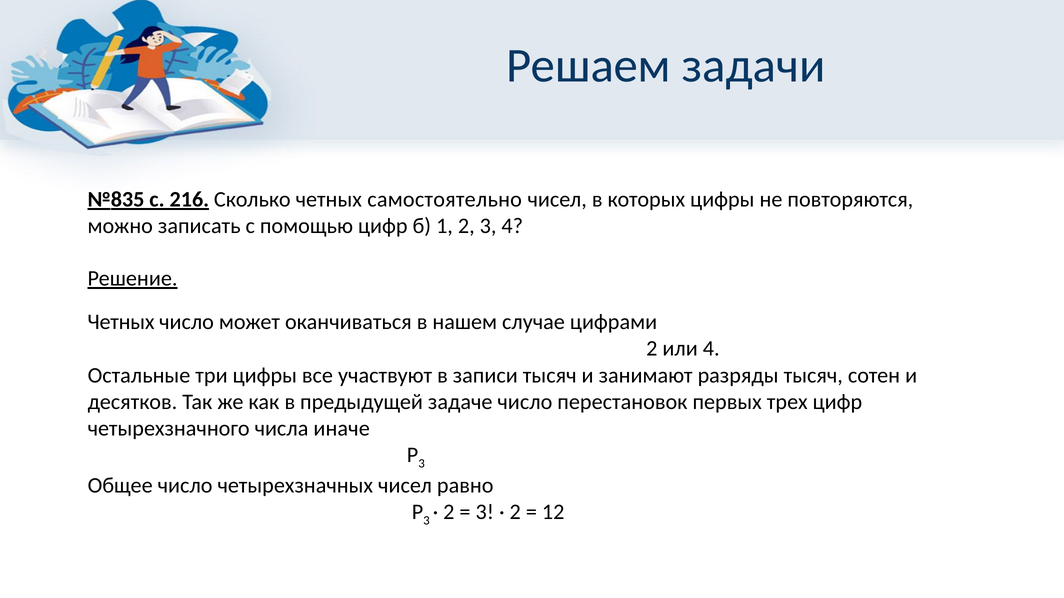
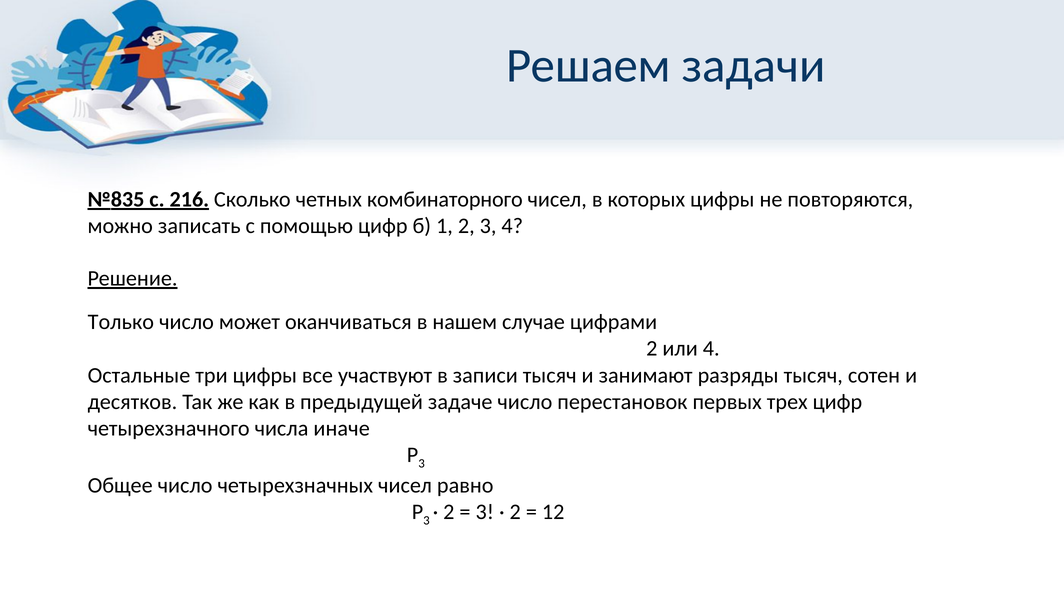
самостоятельно: самостоятельно -> комбинаторного (445, 199)
Четных: Четных -> Только (121, 322)
